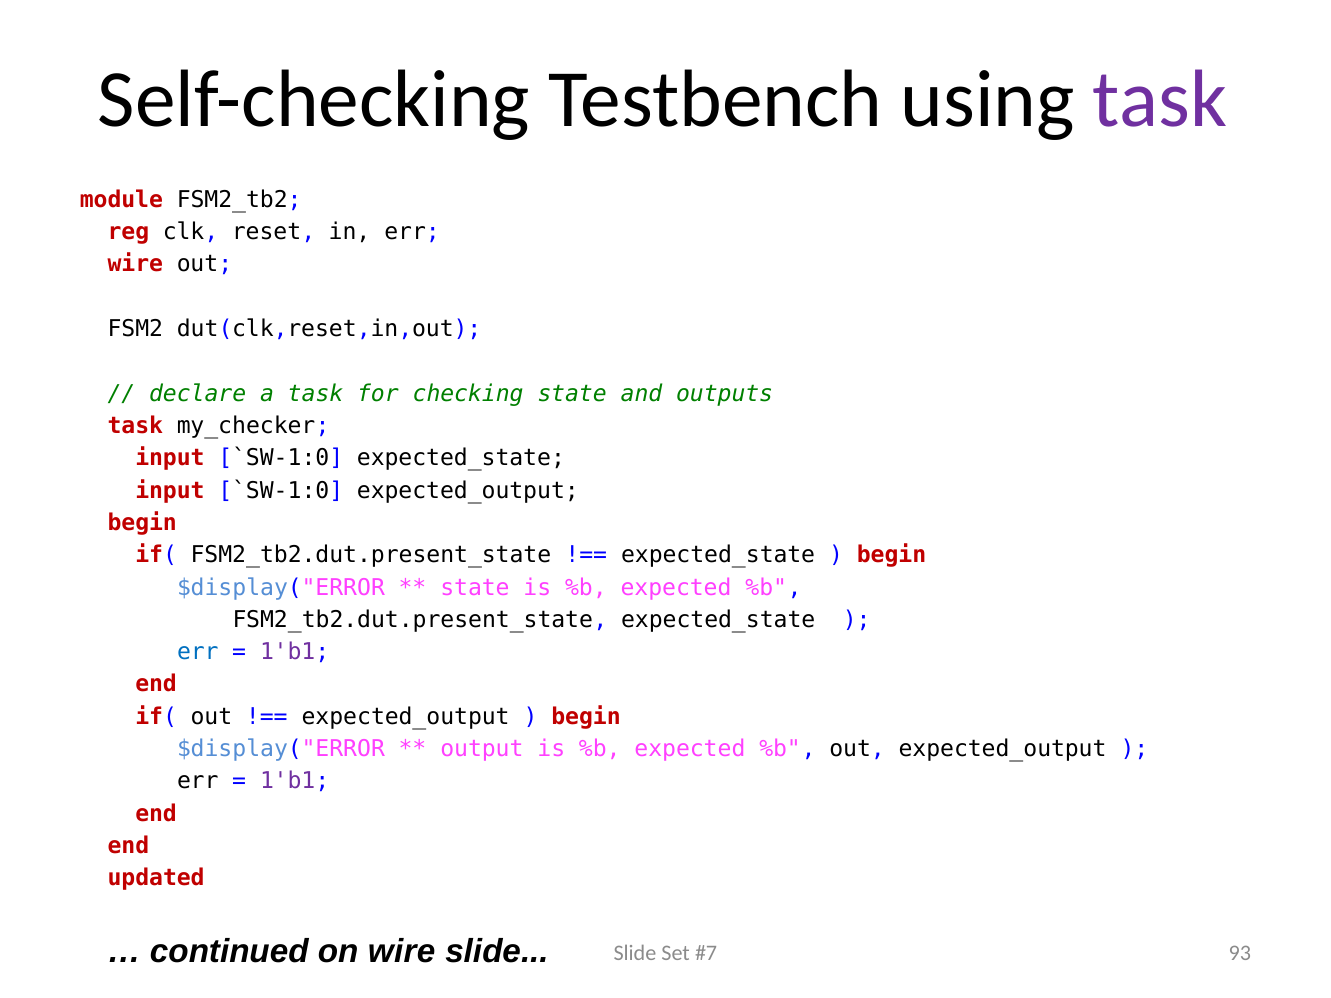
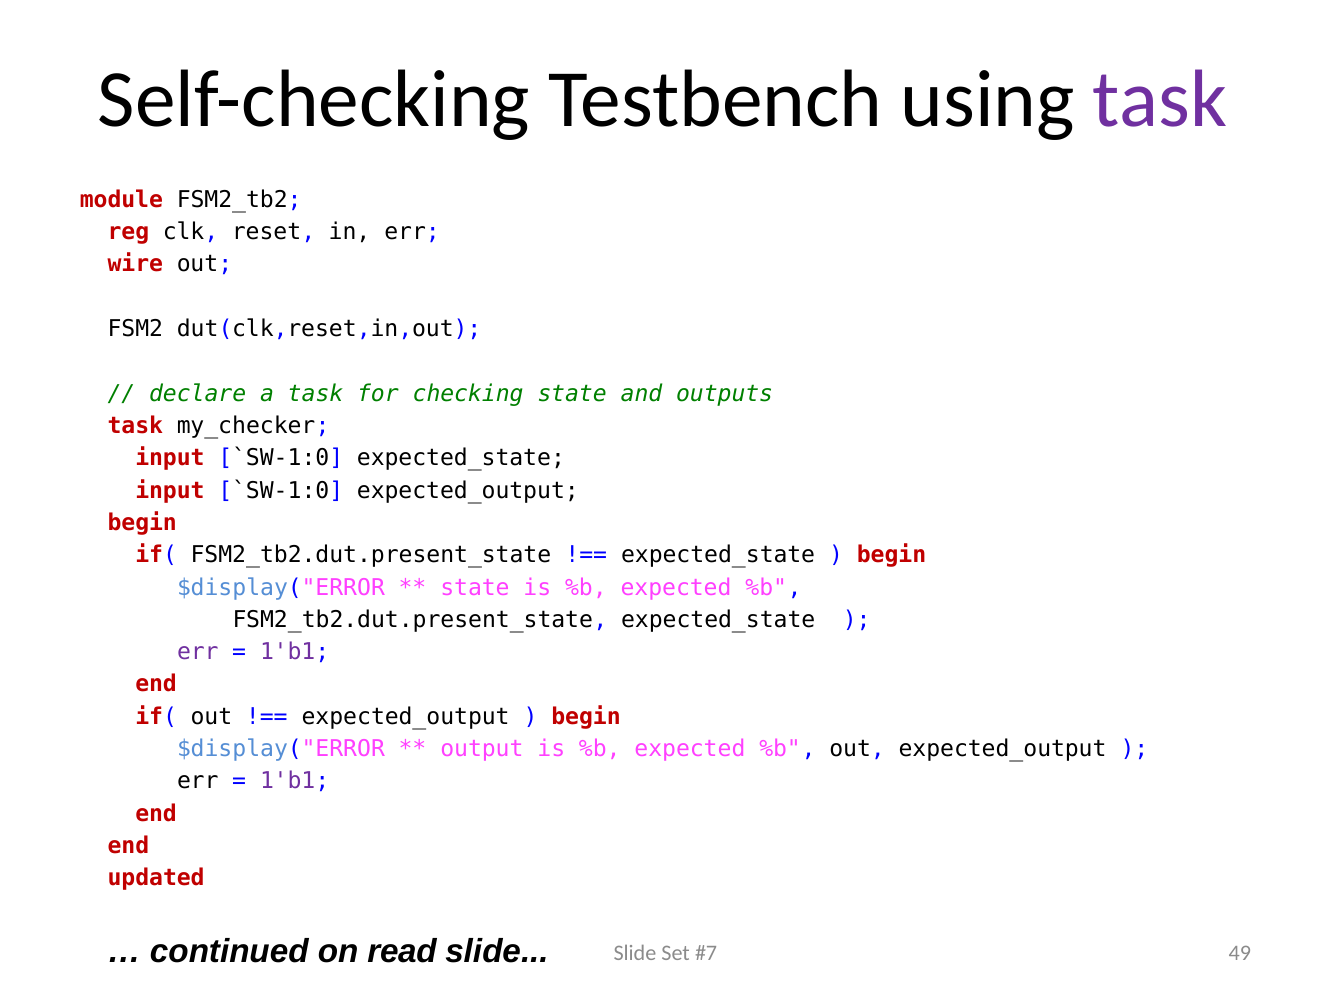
err colour: blue -> purple (198, 652)
on wire: wire -> read (402, 952)
93: 93 -> 49 (1240, 953)
